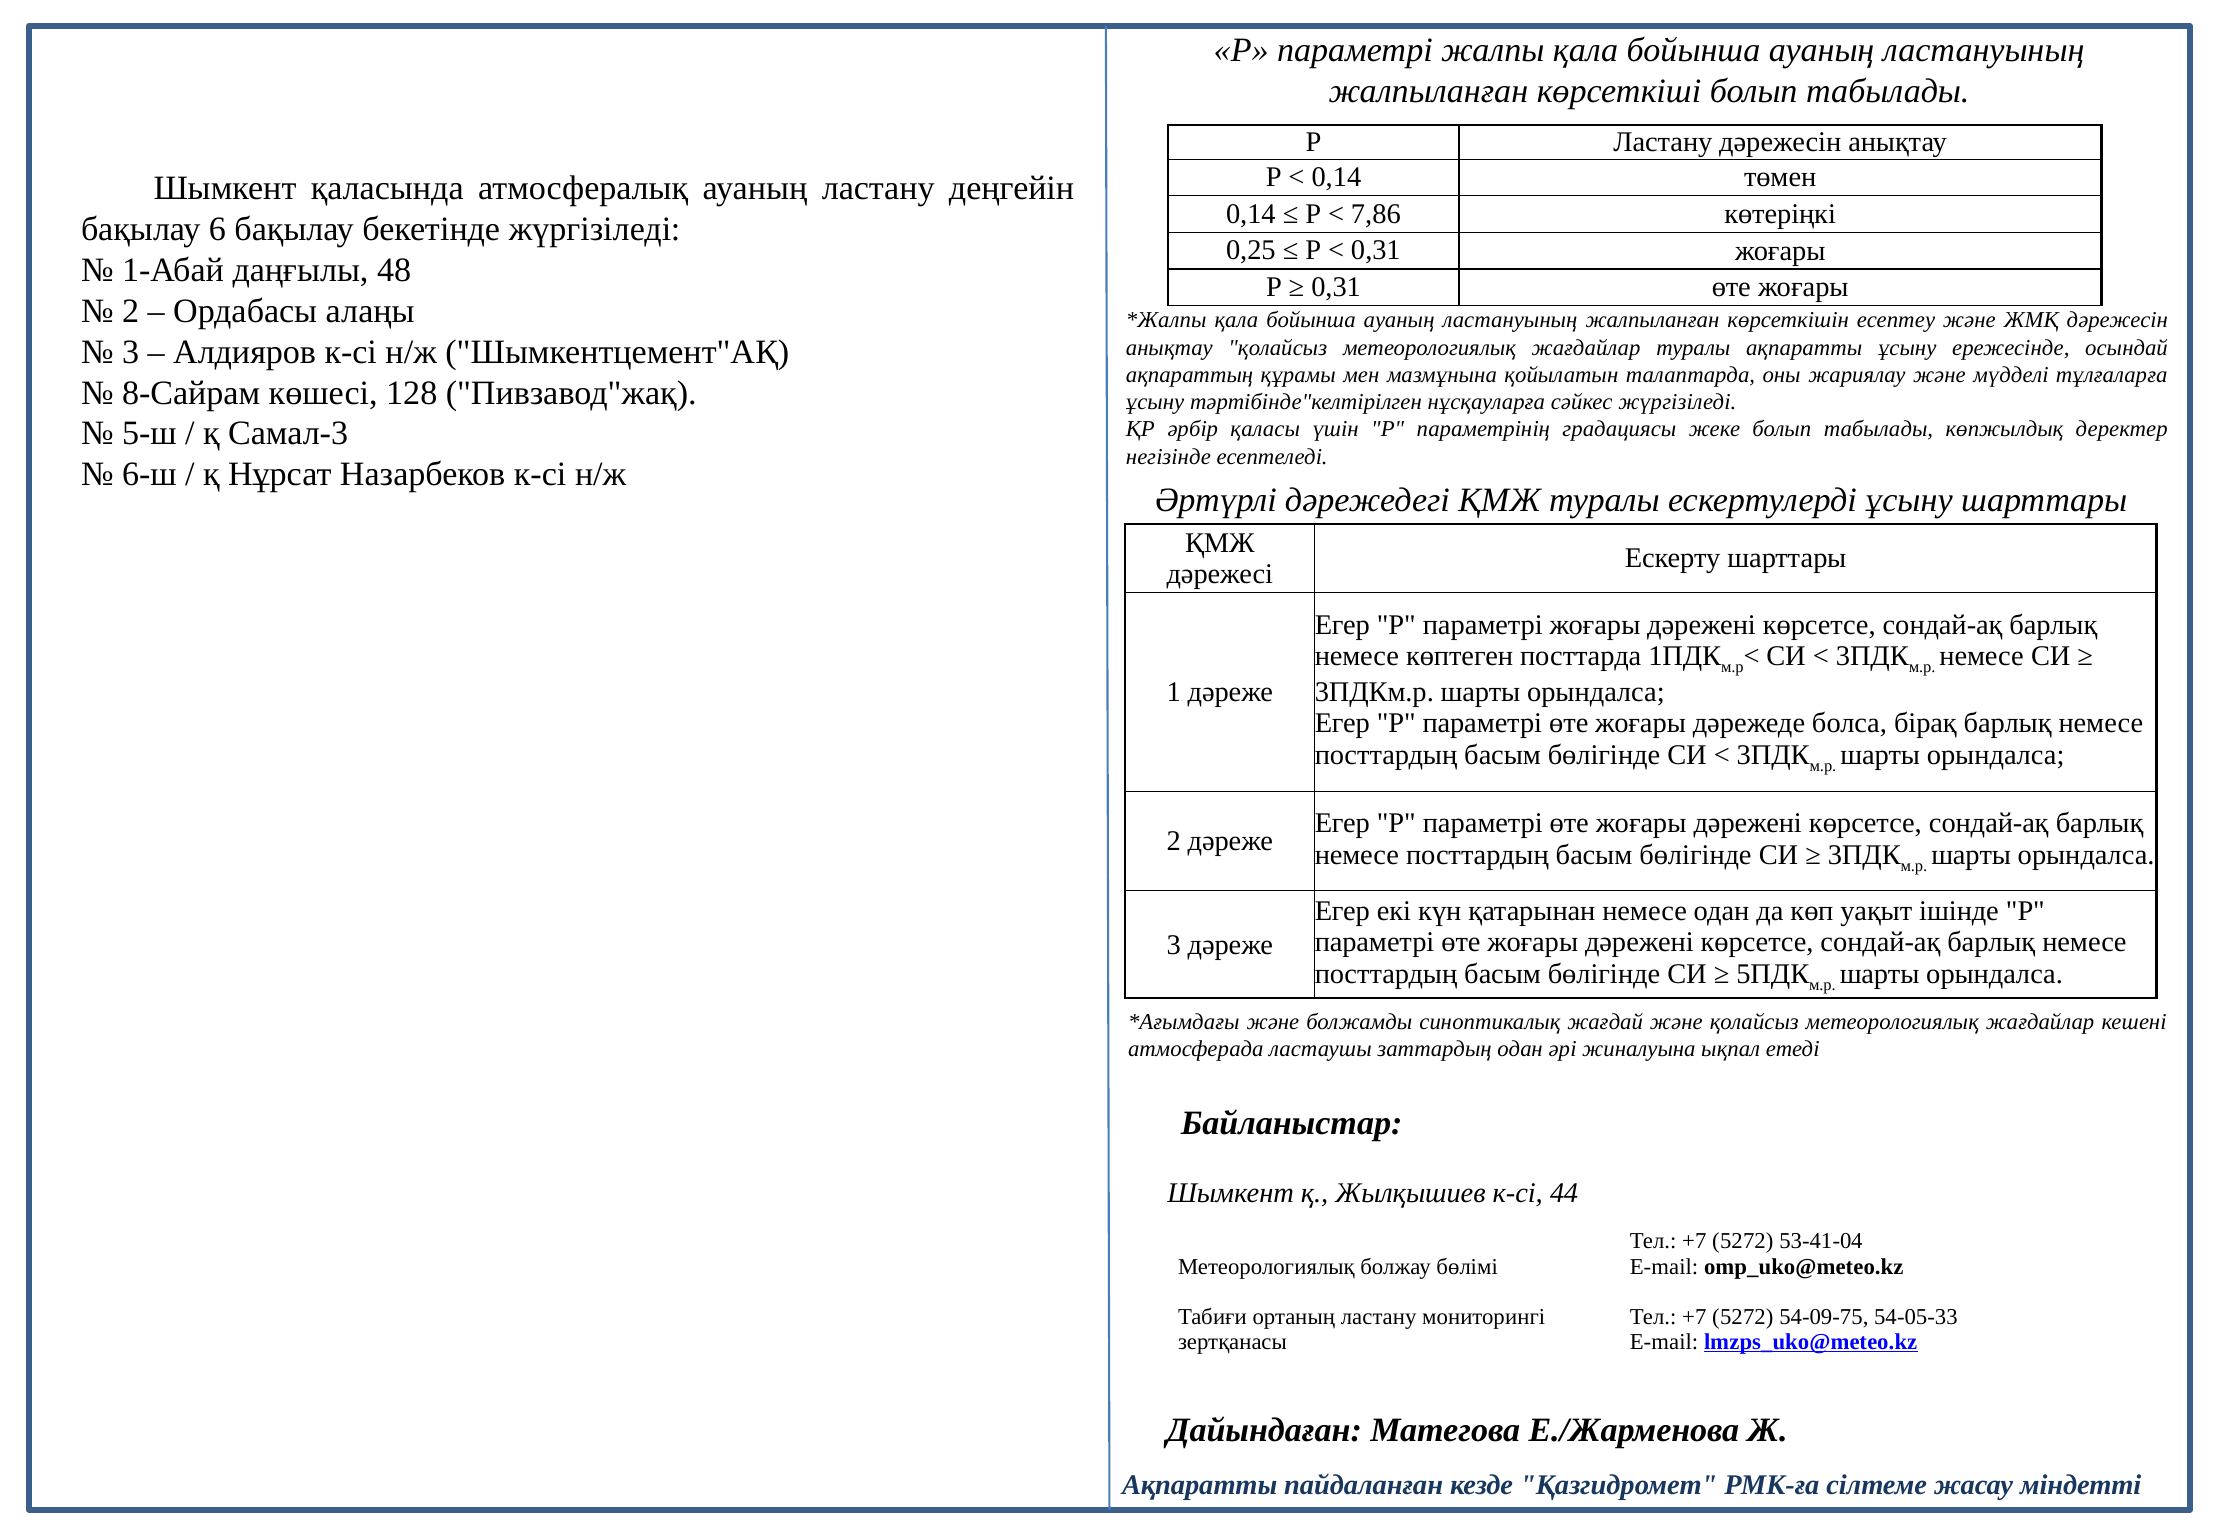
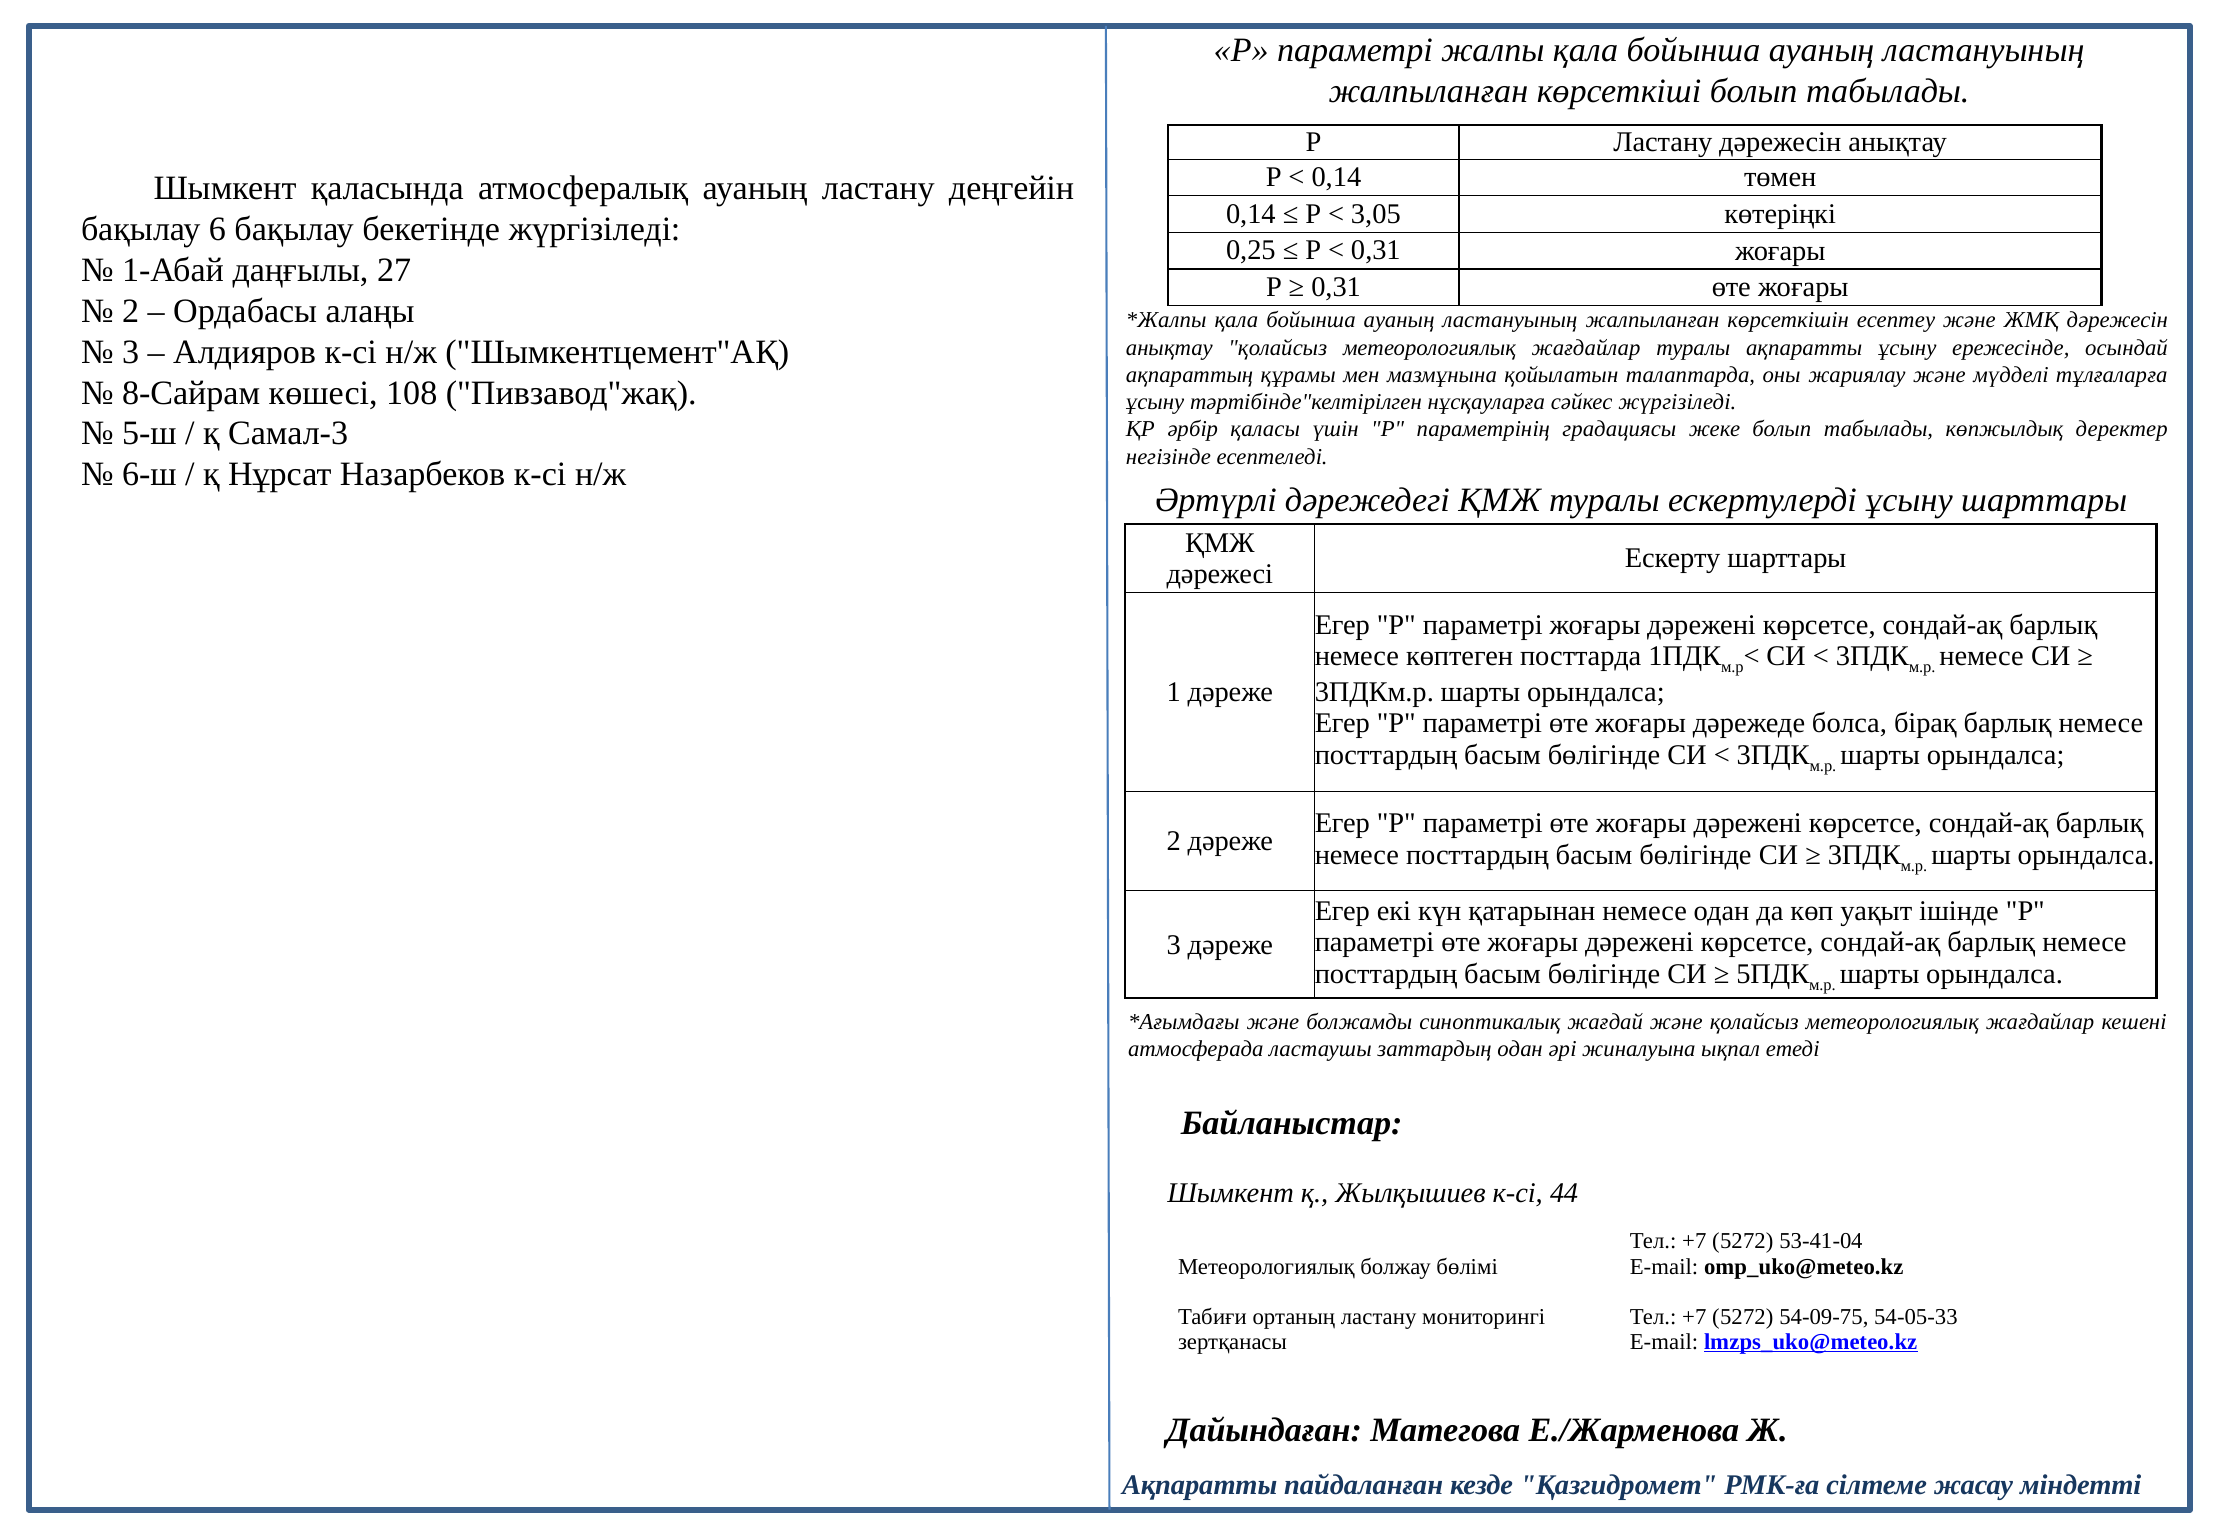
7,86: 7,86 -> 3,05 (1376, 214)
48: 48 -> 27 (394, 270)
128: 128 -> 108 (412, 393)
